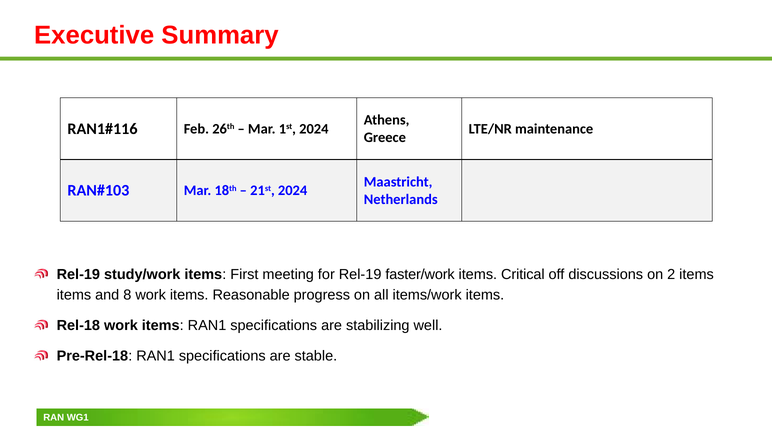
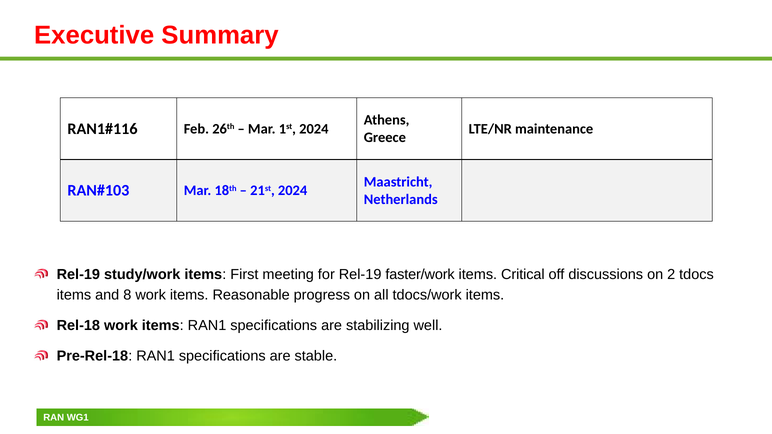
2 items: items -> tdocs (697, 274)
items/work: items/work -> tdocs/work (427, 295)
